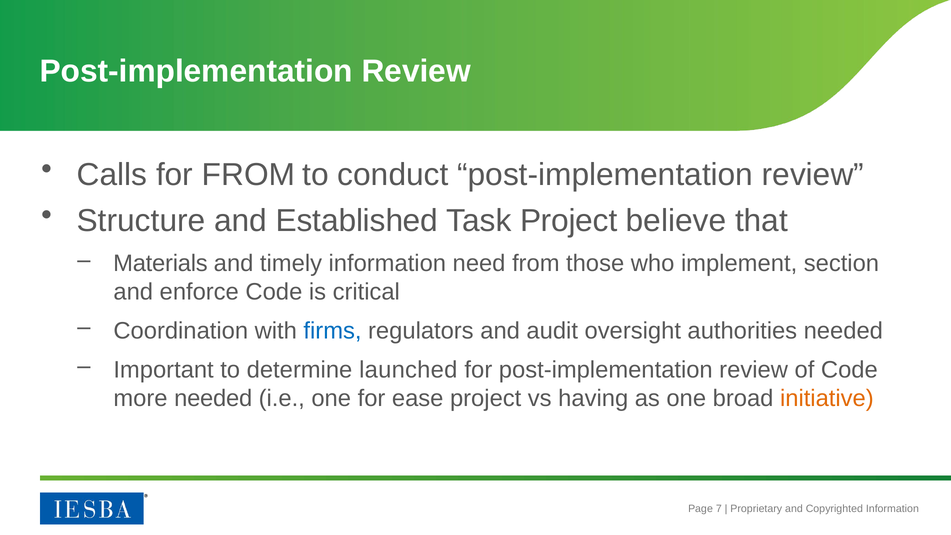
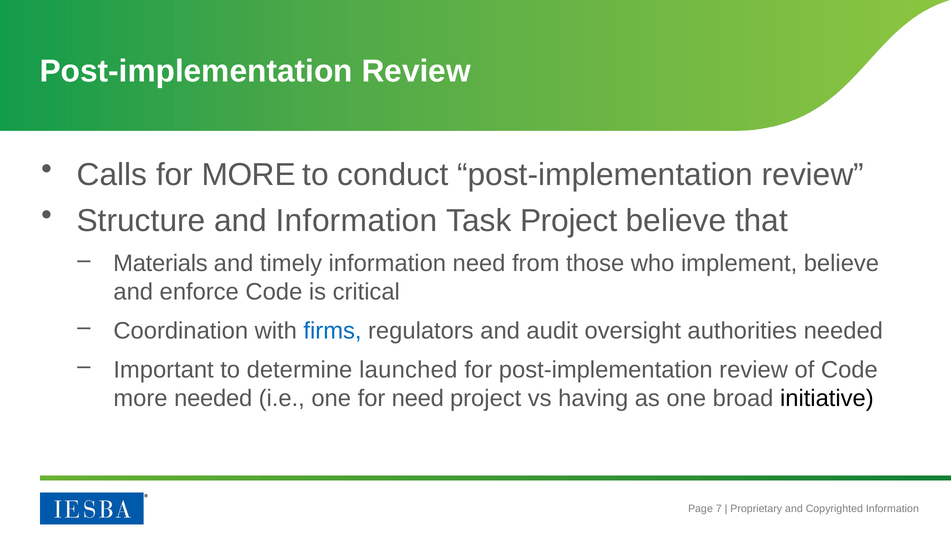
for FROM: FROM -> MORE (249, 175)
and Established: Established -> Information (357, 221)
implement section: section -> believe (841, 264)
for ease: ease -> need (418, 398)
initiative colour: orange -> black (827, 398)
